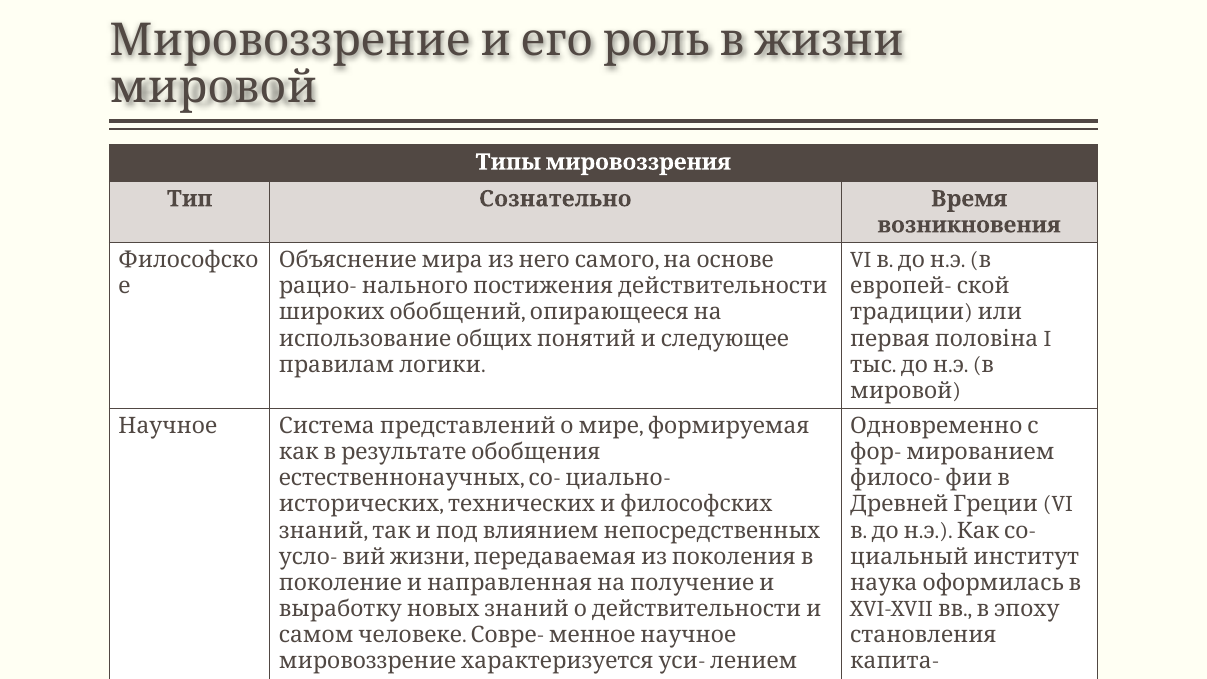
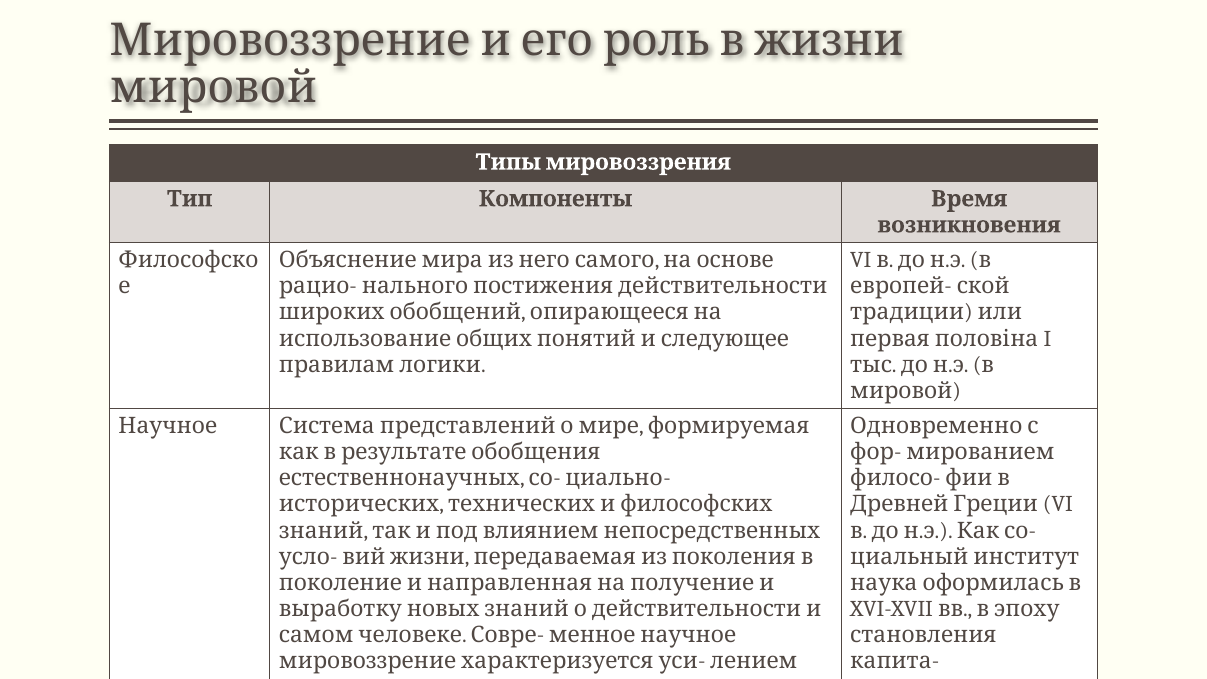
Сознательно: Сознательно -> Компоненты (555, 199)
